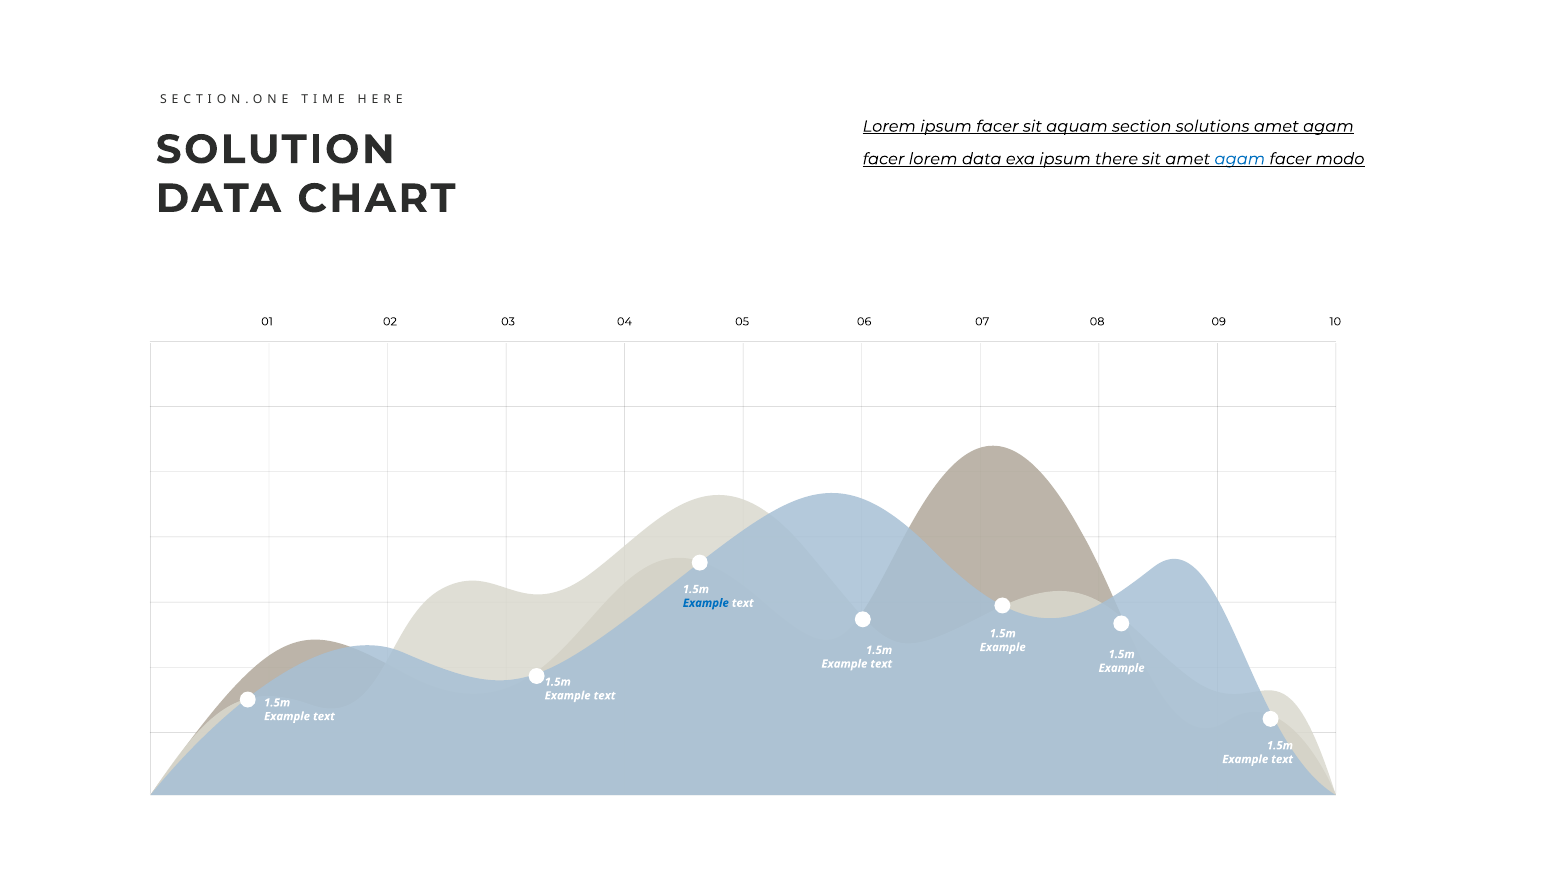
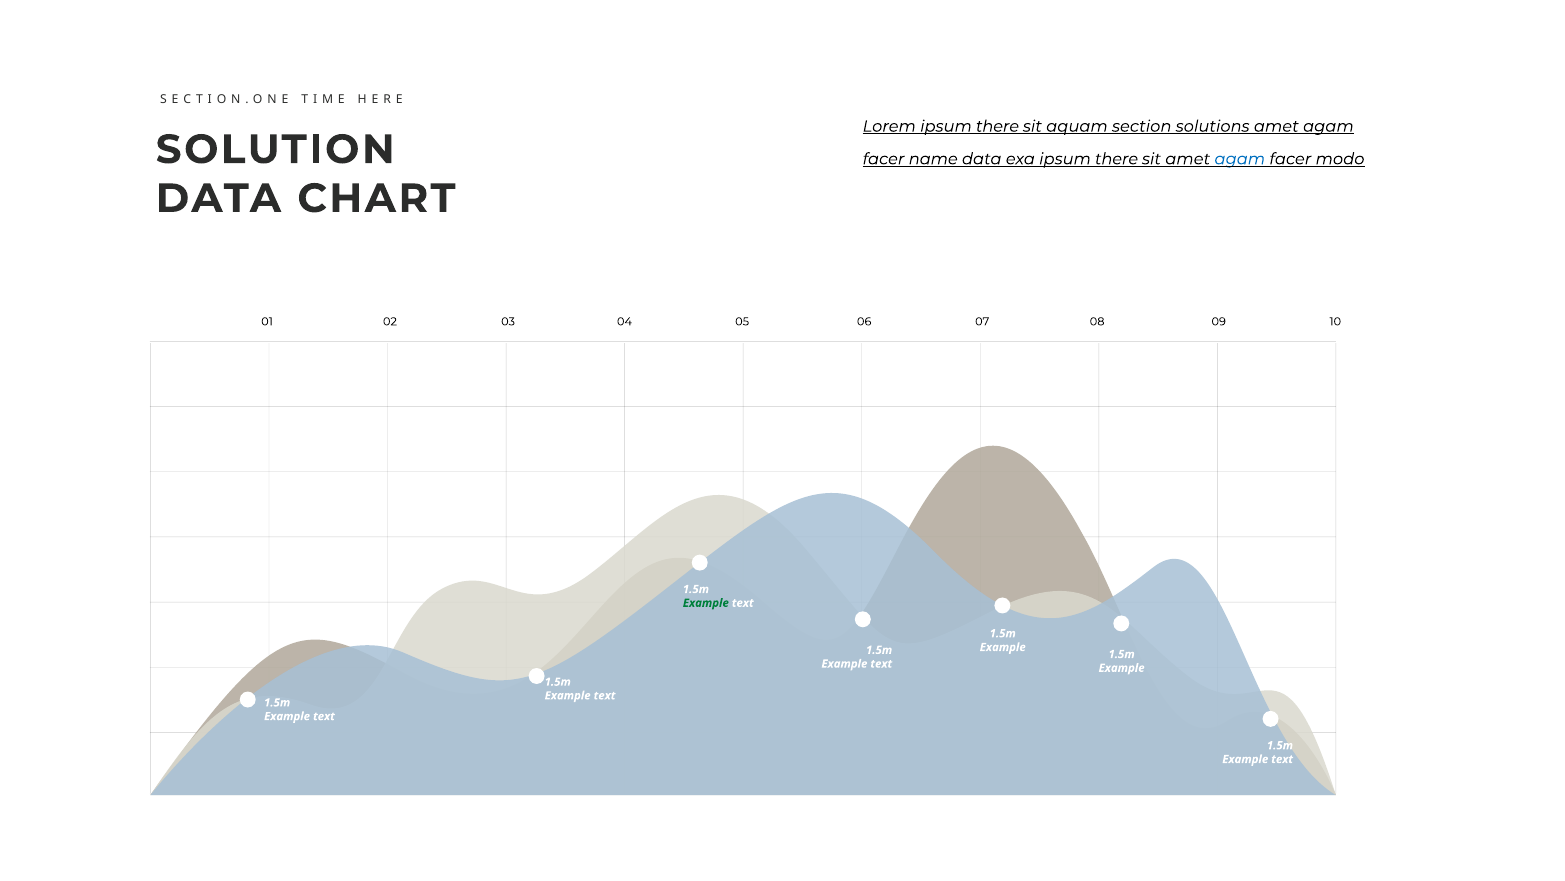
Lorem ipsum facer: facer -> there (997, 126)
facer lorem: lorem -> name (933, 159)
Example colour: blue -> green (706, 603)
